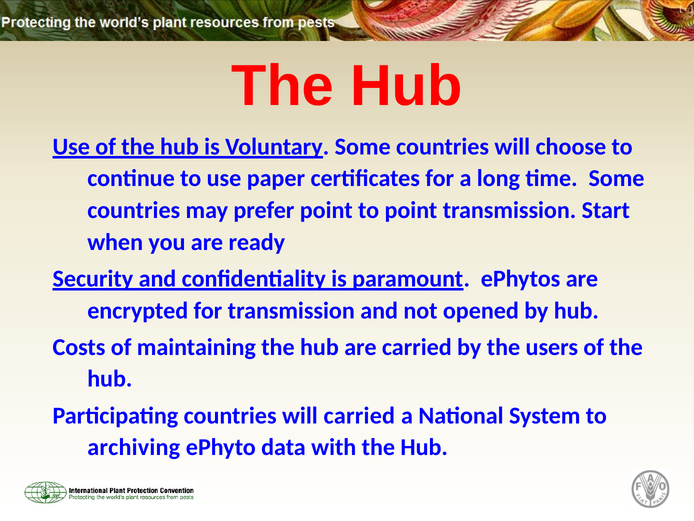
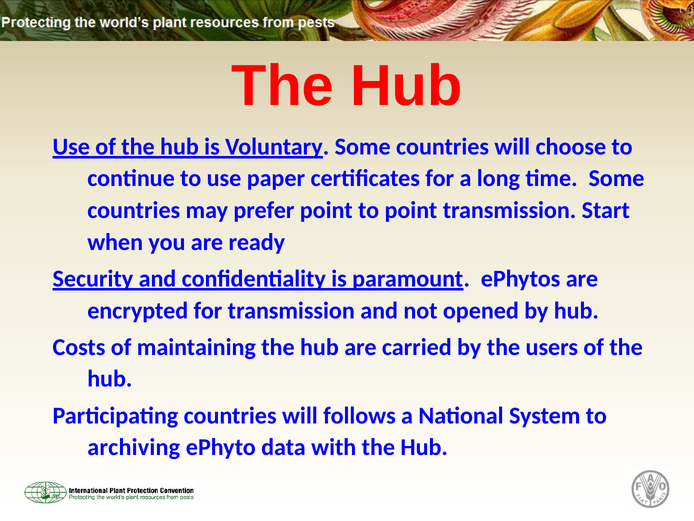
will carried: carried -> follows (359, 415)
